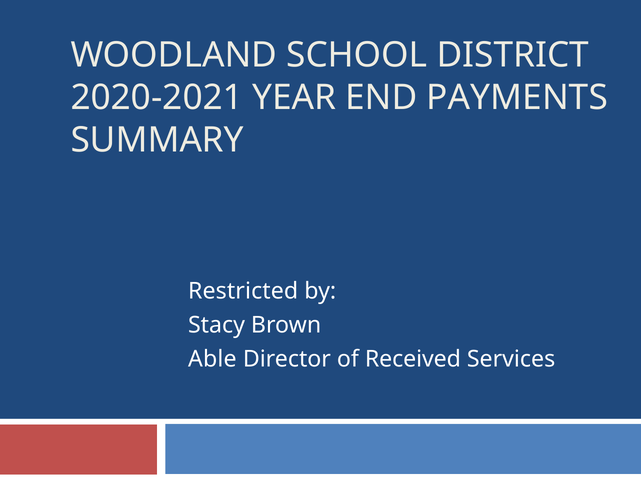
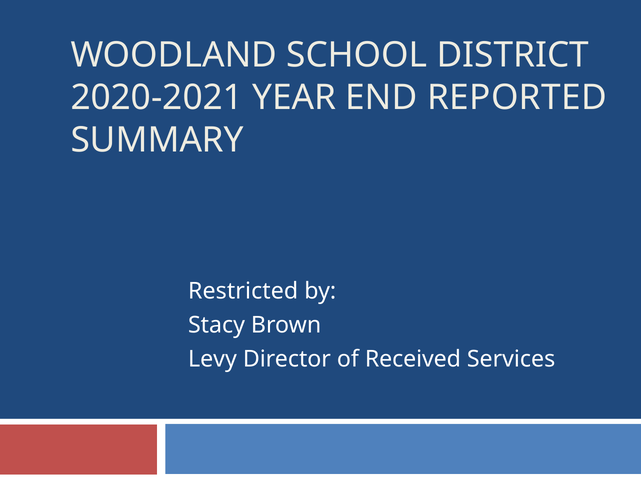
PAYMENTS: PAYMENTS -> REPORTED (517, 98)
Able: Able -> Levy (212, 359)
